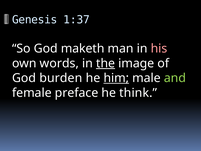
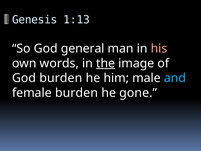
1:37: 1:37 -> 1:13 (77, 20)
maketh: maketh -> general (83, 48)
him underline: present -> none (116, 78)
and colour: light green -> light blue (175, 78)
female preface: preface -> burden (76, 93)
think: think -> gone (138, 93)
